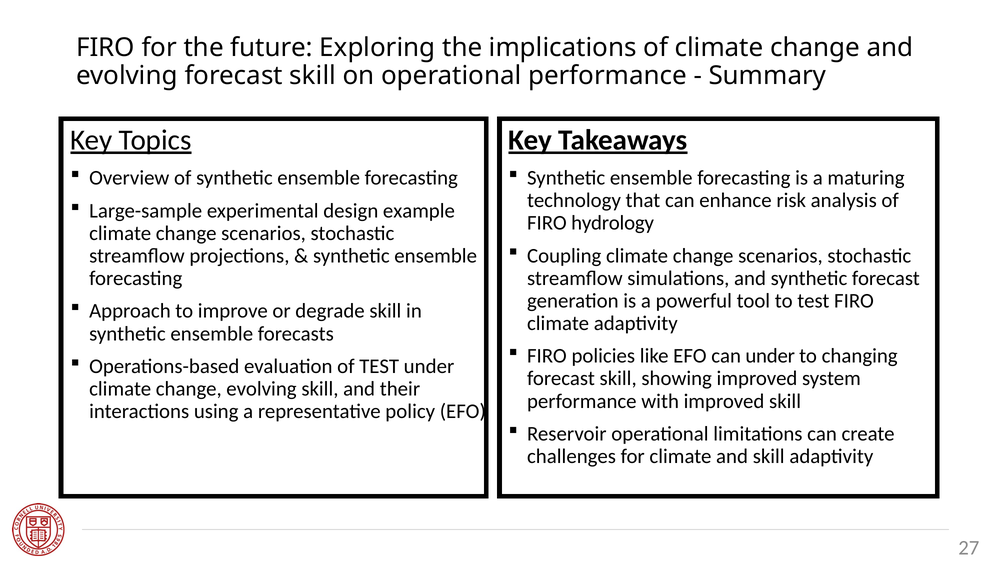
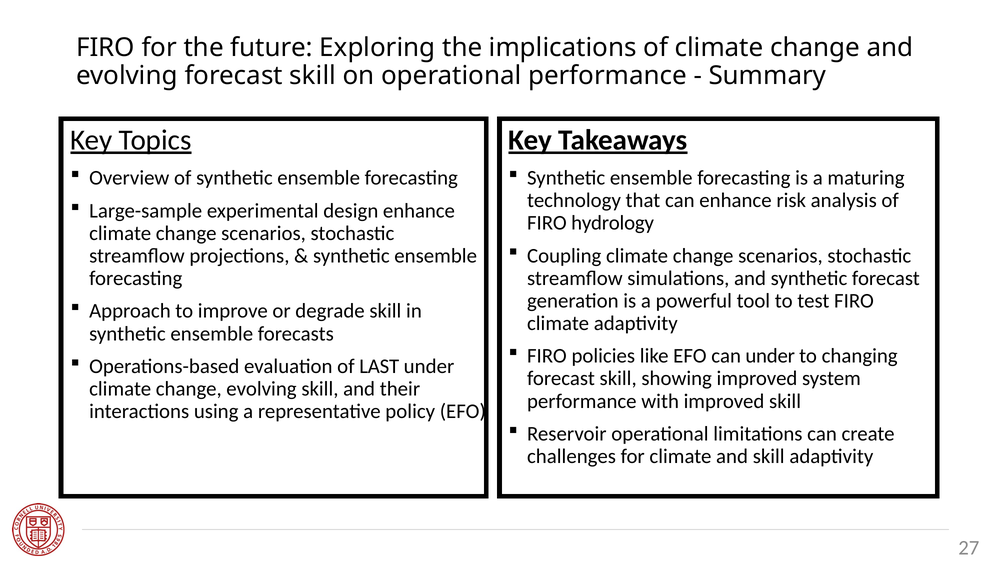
design example: example -> enhance (419, 211)
of TEST: TEST -> LAST (379, 367)
